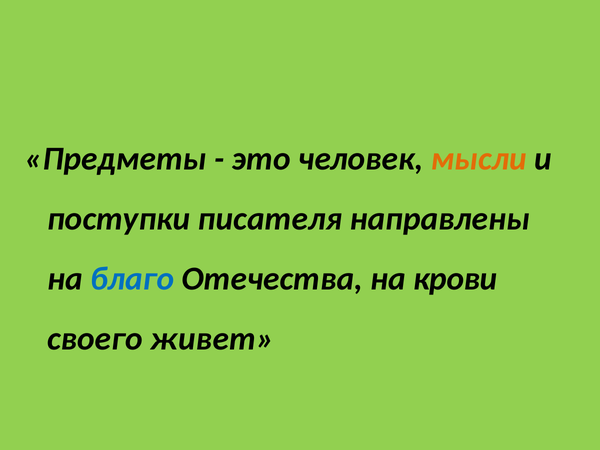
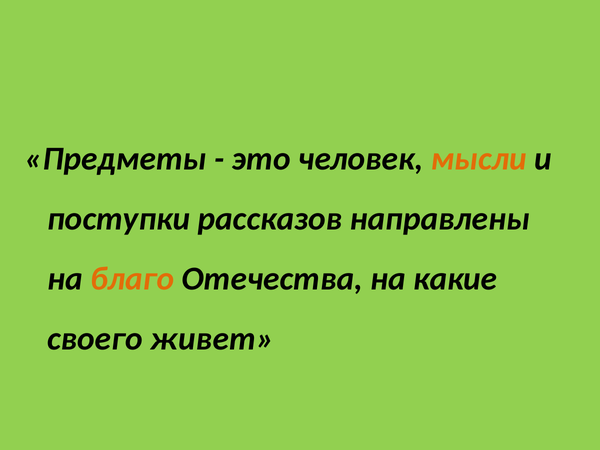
писателя: писателя -> рассказов (270, 219)
благо colour: blue -> orange (132, 279)
крови: крови -> какие (455, 279)
